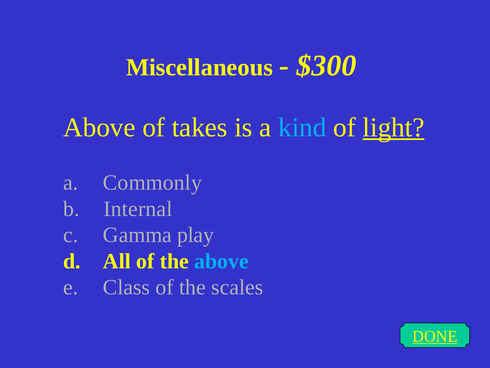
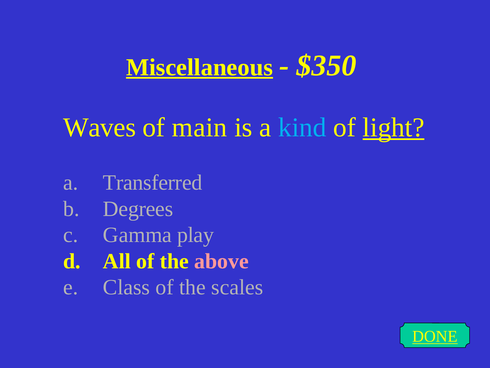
Miscellaneous underline: none -> present (199, 67)
$300: $300 -> $350 (326, 65)
Above: Above -> Waves (100, 127)
takes: takes -> main (200, 127)
Commonly: Commonly -> Transferred (153, 182)
Internal: Internal -> Degrees (138, 209)
above colour: light blue -> pink (221, 261)
